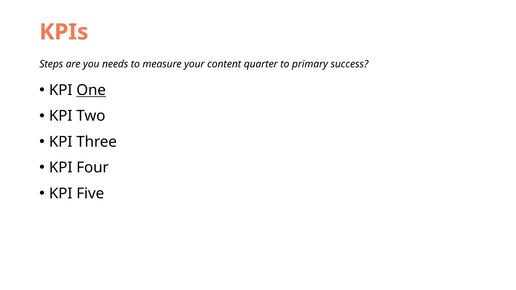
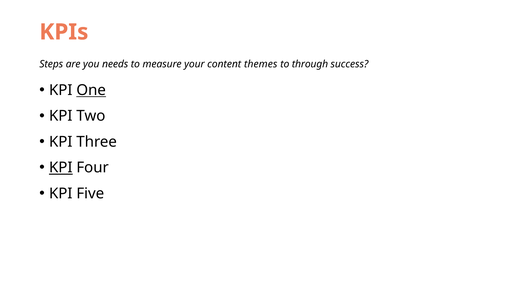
quarter: quarter -> themes (261, 64)
primary: primary -> through (310, 64)
KPI underline: none -> present (61, 168)
